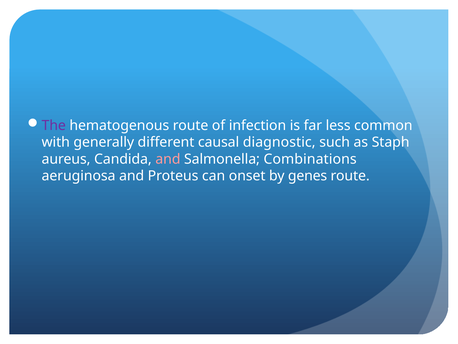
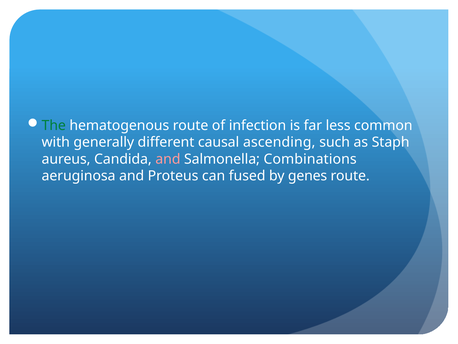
The colour: purple -> green (54, 125)
diagnostic: diagnostic -> ascending (279, 142)
onset: onset -> fused (247, 176)
